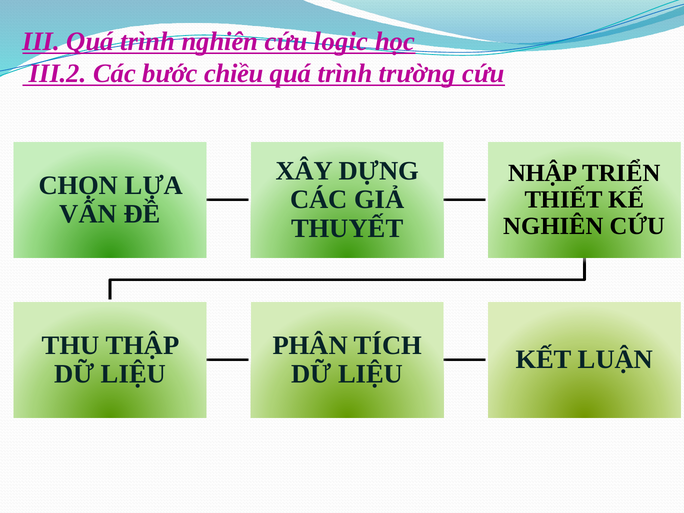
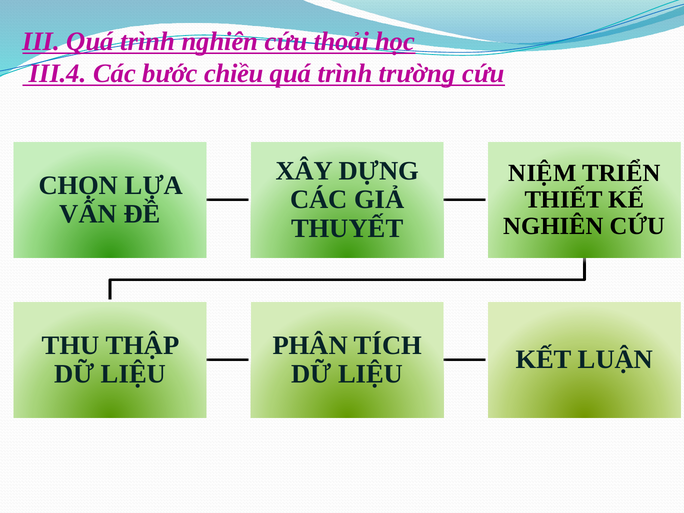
logic: logic -> thoải (341, 41)
III.2: III.2 -> III.4 (58, 73)
NHẬP: NHẬP -> NIỆM (542, 173)
